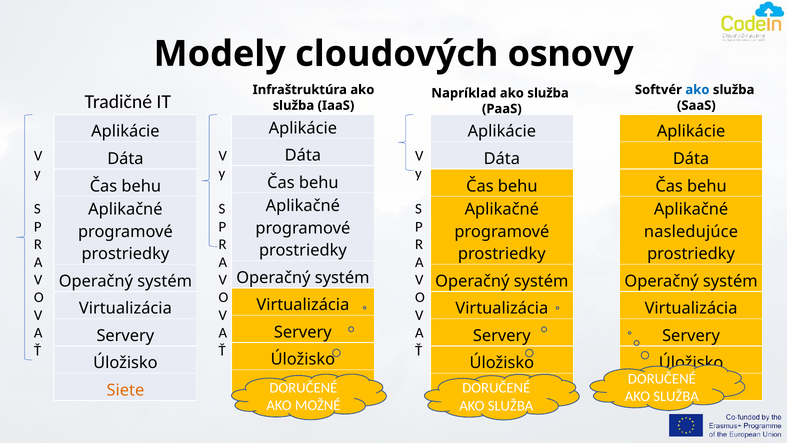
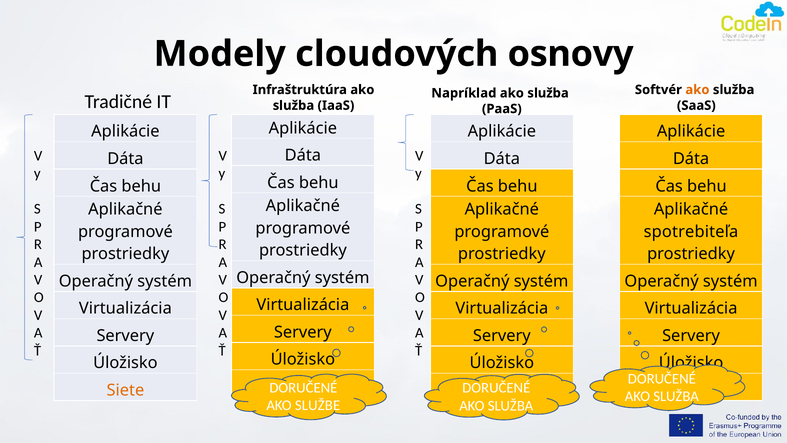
ako colour: blue -> orange (697, 90)
nasledujúce: nasledujúce -> spotrebiteľa (691, 231)
MOŽNÉ: MOŽNÉ -> SLUŽBE (318, 405)
